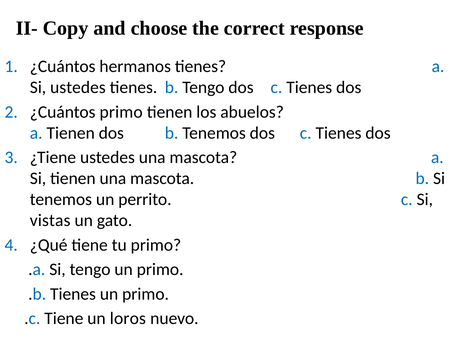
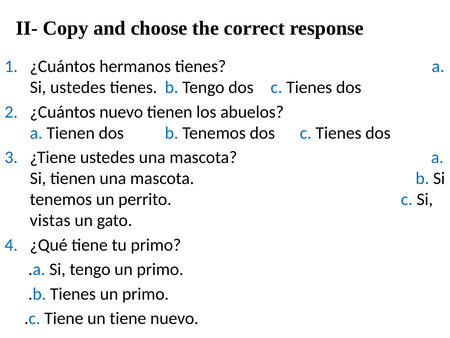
¿Cuántos primo: primo -> nuevo (121, 112)
un loros: loros -> tiene (128, 318)
